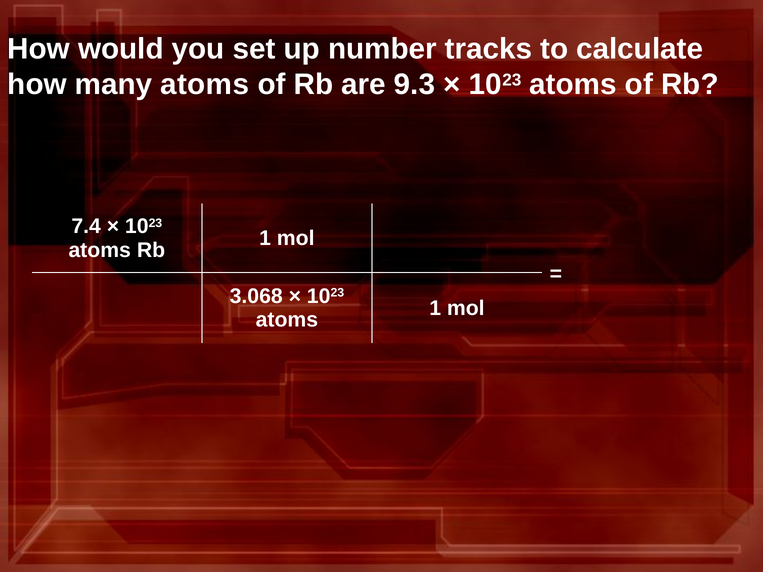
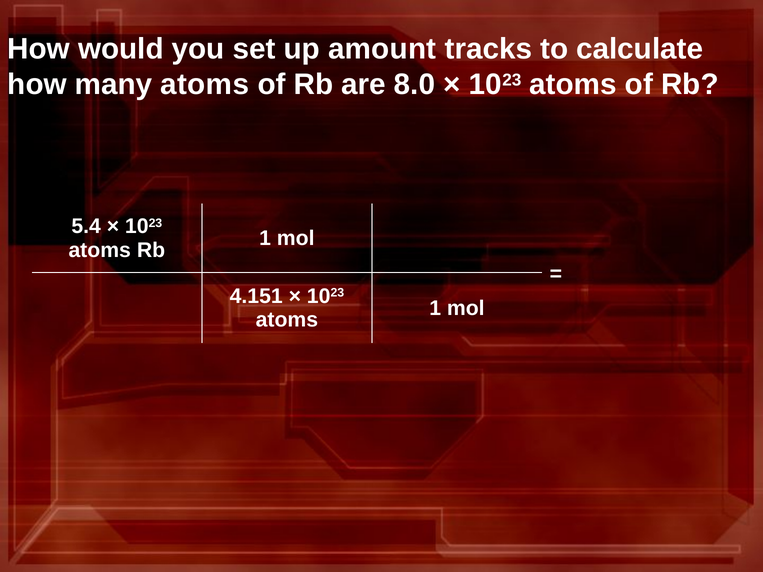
number: number -> amount (382, 49)
9.3: 9.3 -> 8.0 (415, 85)
7.4: 7.4 -> 5.4 (86, 226)
3.068: 3.068 -> 4.151 (256, 296)
